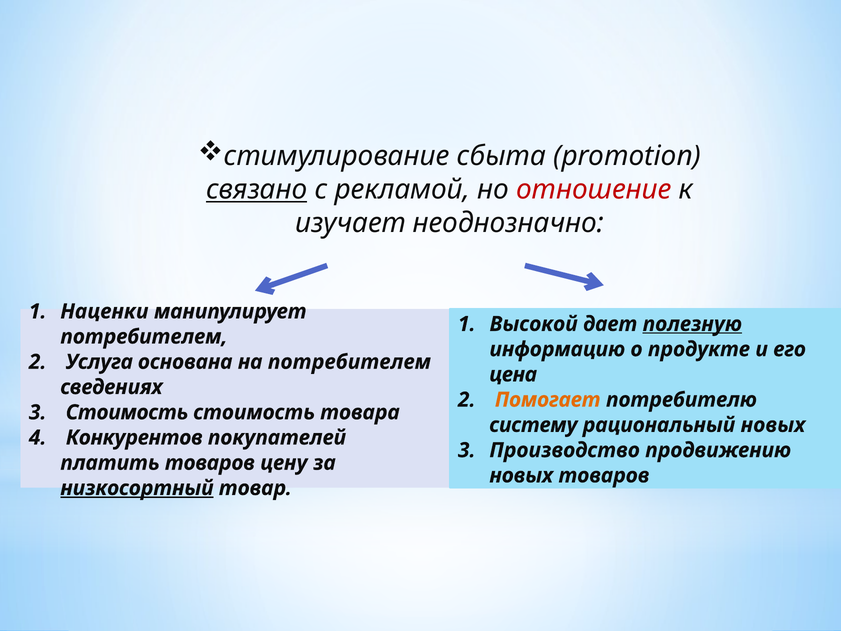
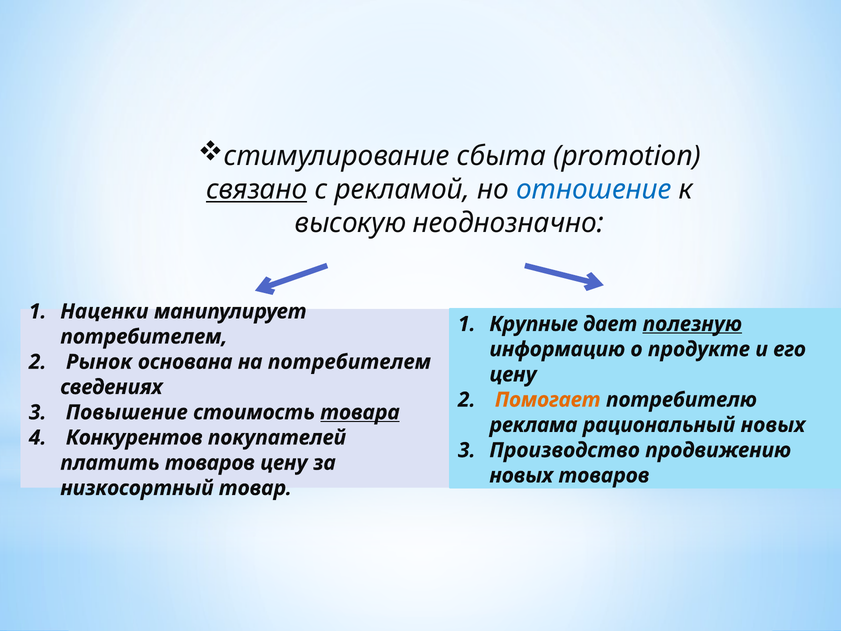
отношение colour: red -> blue (594, 190)
изучает: изучает -> высокую (351, 223)
Высокой: Высокой -> Крупные (534, 324)
Услуга: Услуга -> Рынок (99, 362)
цена: цена -> цену (513, 374)
Стоимость: Стоимость -> Повышение (127, 412)
товара underline: none -> present (360, 412)
систему: систему -> реклама (533, 425)
низкосортный underline: present -> none (137, 488)
